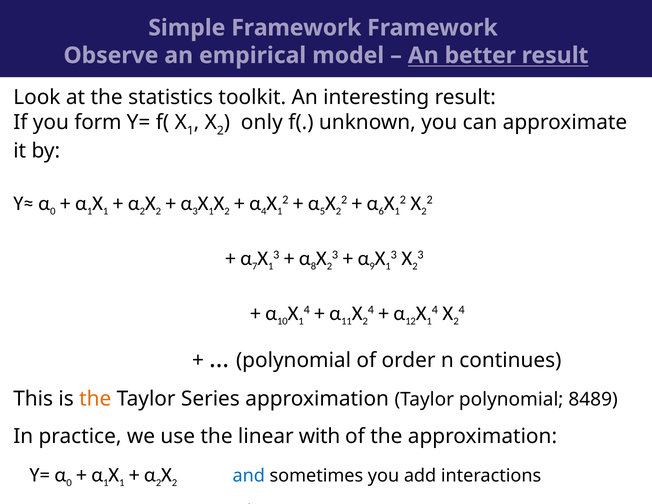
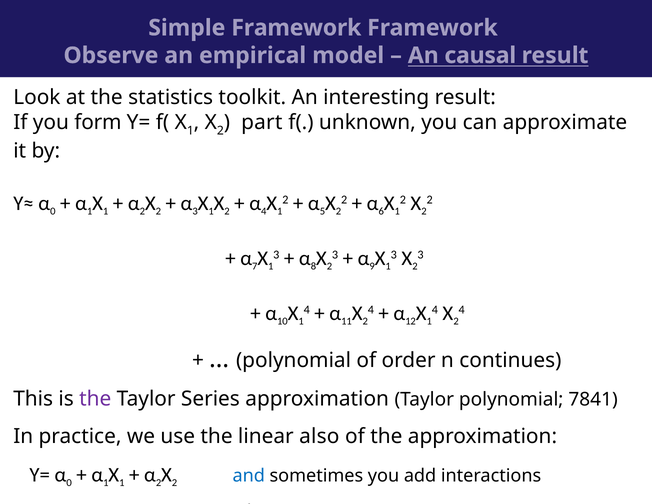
better: better -> causal (480, 55)
only: only -> part (262, 122)
the colour: orange -> purple (95, 399)
8489: 8489 -> 7841 (593, 399)
with: with -> also (319, 436)
